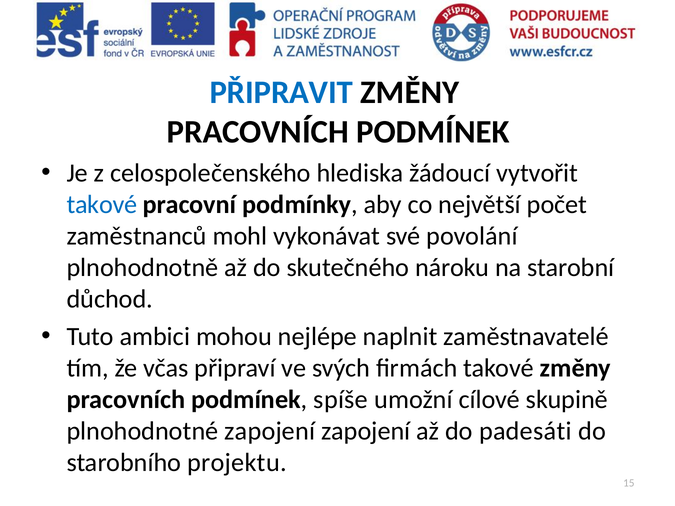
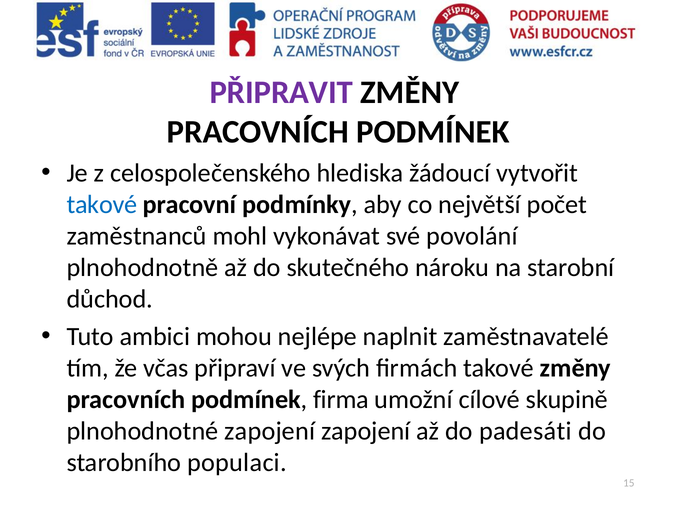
PŘIPRAVIT colour: blue -> purple (281, 92)
spíše: spíše -> firma (341, 400)
projektu: projektu -> populaci (237, 463)
